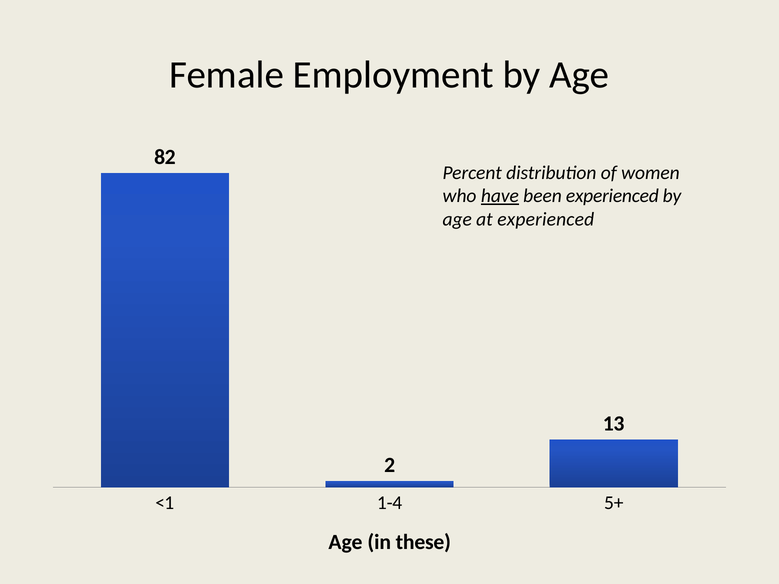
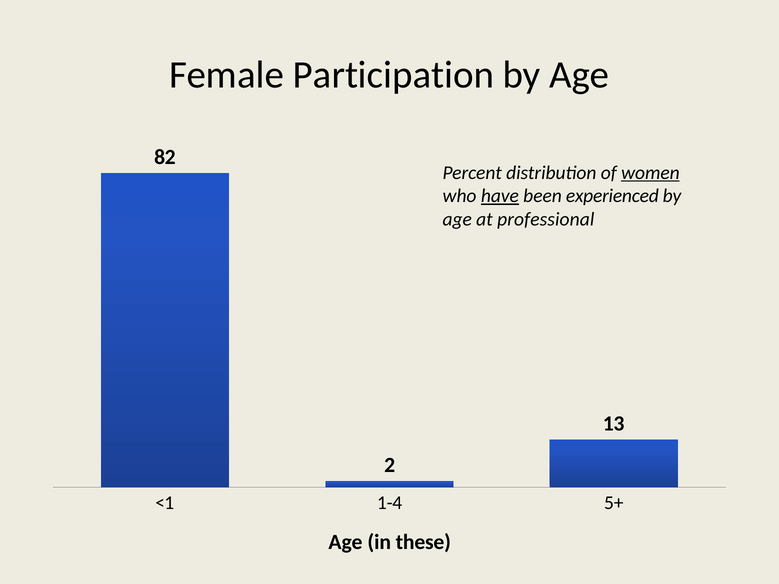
Employment: Employment -> Participation (393, 75)
women underline: none -> present (650, 173)
at experienced: experienced -> professional (546, 219)
